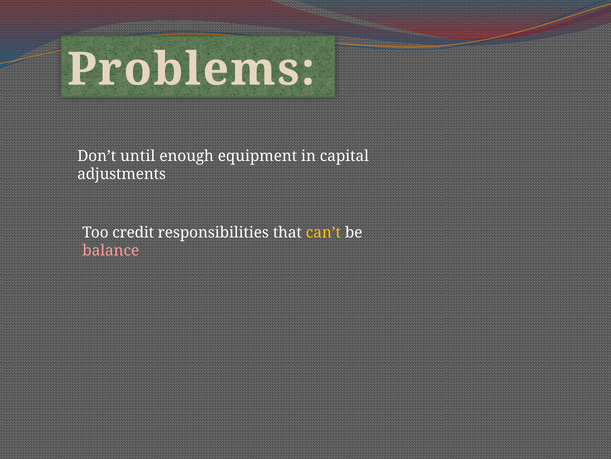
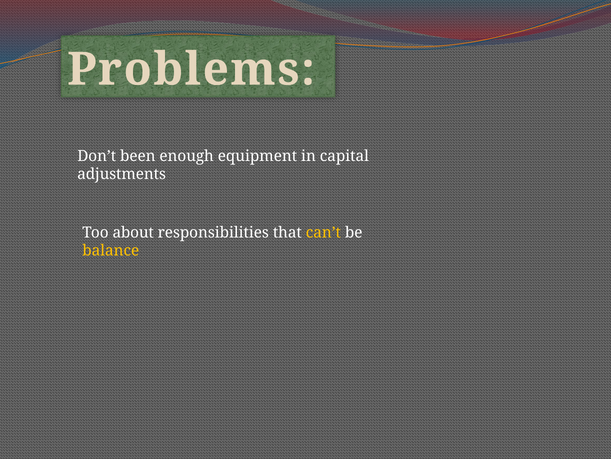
until: until -> been (138, 156)
credit: credit -> about (133, 232)
balance colour: pink -> yellow (111, 250)
